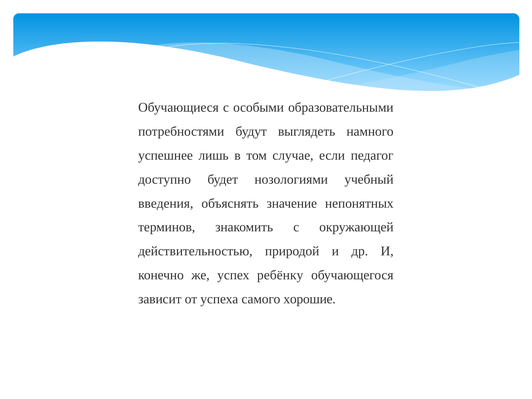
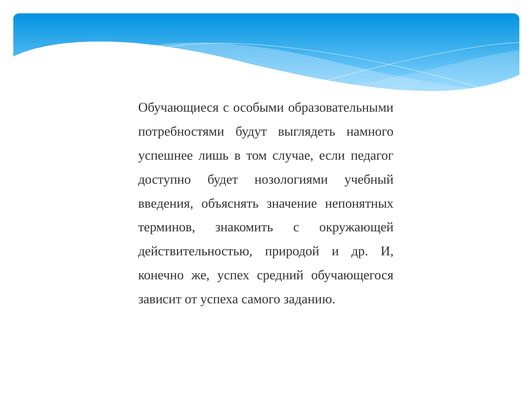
ребёнку: ребёнку -> средний (280, 275)
хорошие: хорошие -> заданию (310, 299)
